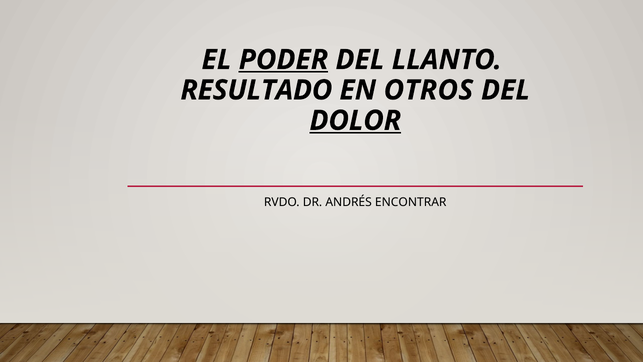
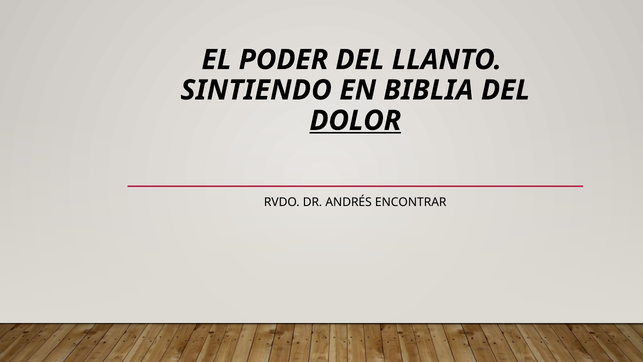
PODER underline: present -> none (283, 60)
RESULTADO: RESULTADO -> SINTIENDO (256, 90)
OTROS: OTROS -> BIBLIA (428, 90)
